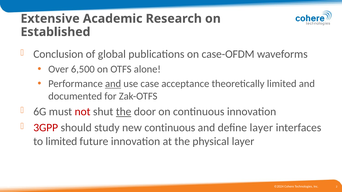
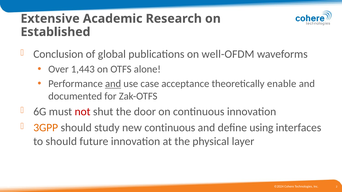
case-OFDM: case-OFDM -> well-OFDM (228, 54)
6,500: 6,500 -> 1,443 (83, 69)
theoretically limited: limited -> enable (282, 84)
the underline: present -> none (124, 112)
3GPP colour: red -> orange (46, 128)
define layer: layer -> using (261, 128)
to limited: limited -> should (61, 142)
